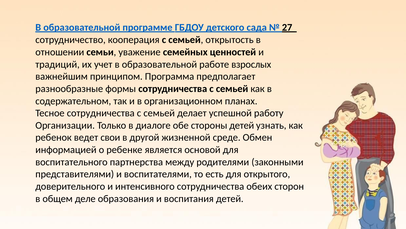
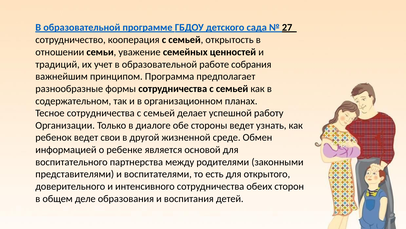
взрослых: взрослых -> собрания (251, 64)
стороны детей: детей -> ведет (242, 125)
